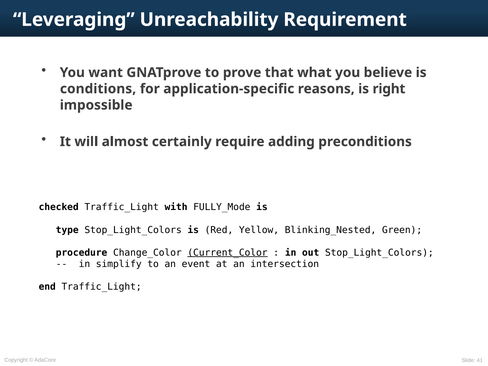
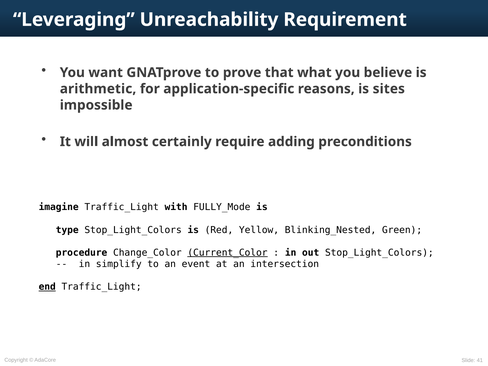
conditions: conditions -> arithmetic (98, 89)
right: right -> sites (389, 89)
checked: checked -> imagine (59, 207)
end underline: none -> present (47, 287)
